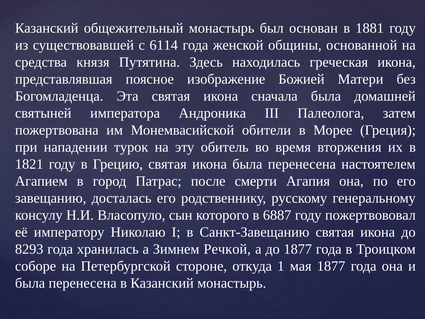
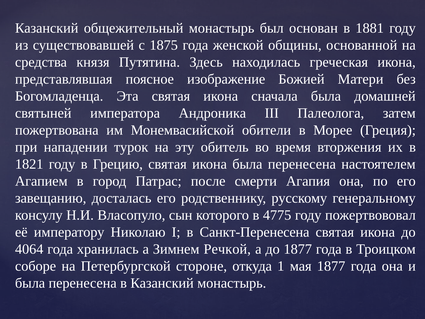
6114: 6114 -> 1875 (164, 45)
6887: 6887 -> 4775 (277, 215)
Санкт-Завещанию: Санкт-Завещанию -> Санкт-Перенесена (255, 232)
8293: 8293 -> 4064 (29, 249)
